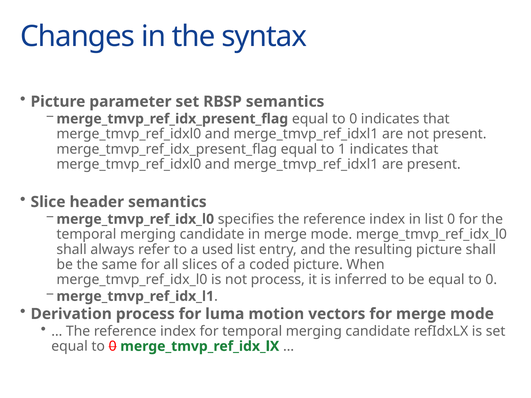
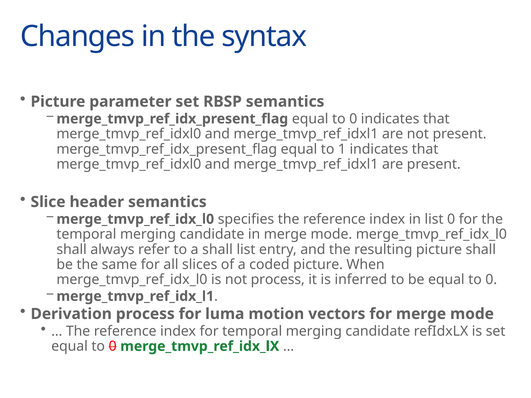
a used: used -> shall (218, 250)
